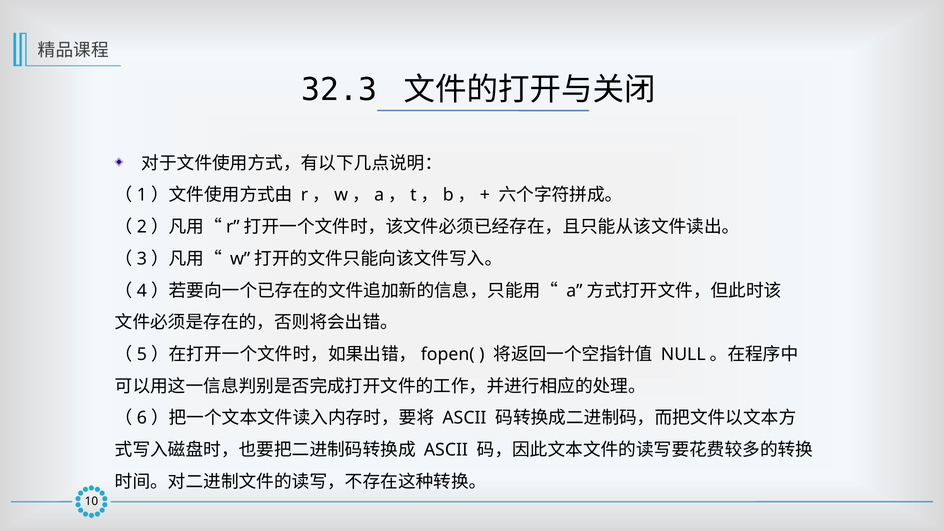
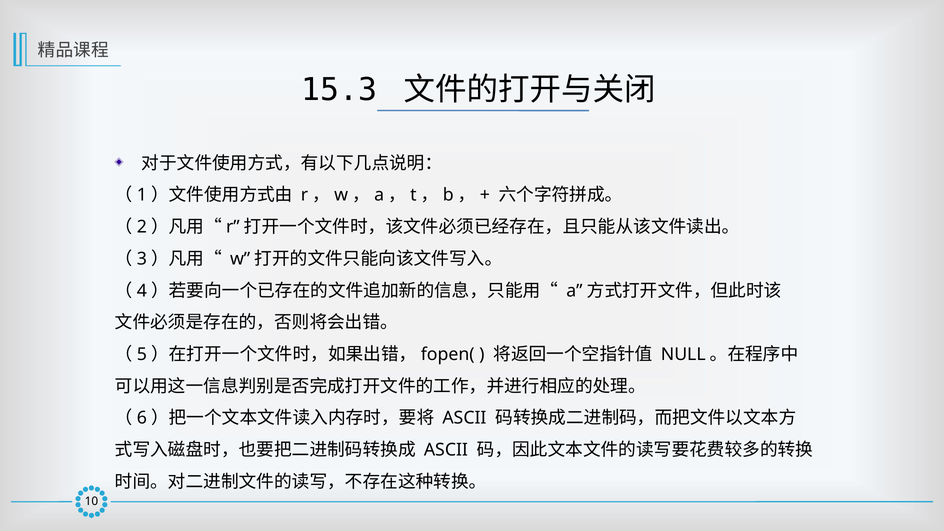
32.3: 32.3 -> 15.3 (339, 90)
